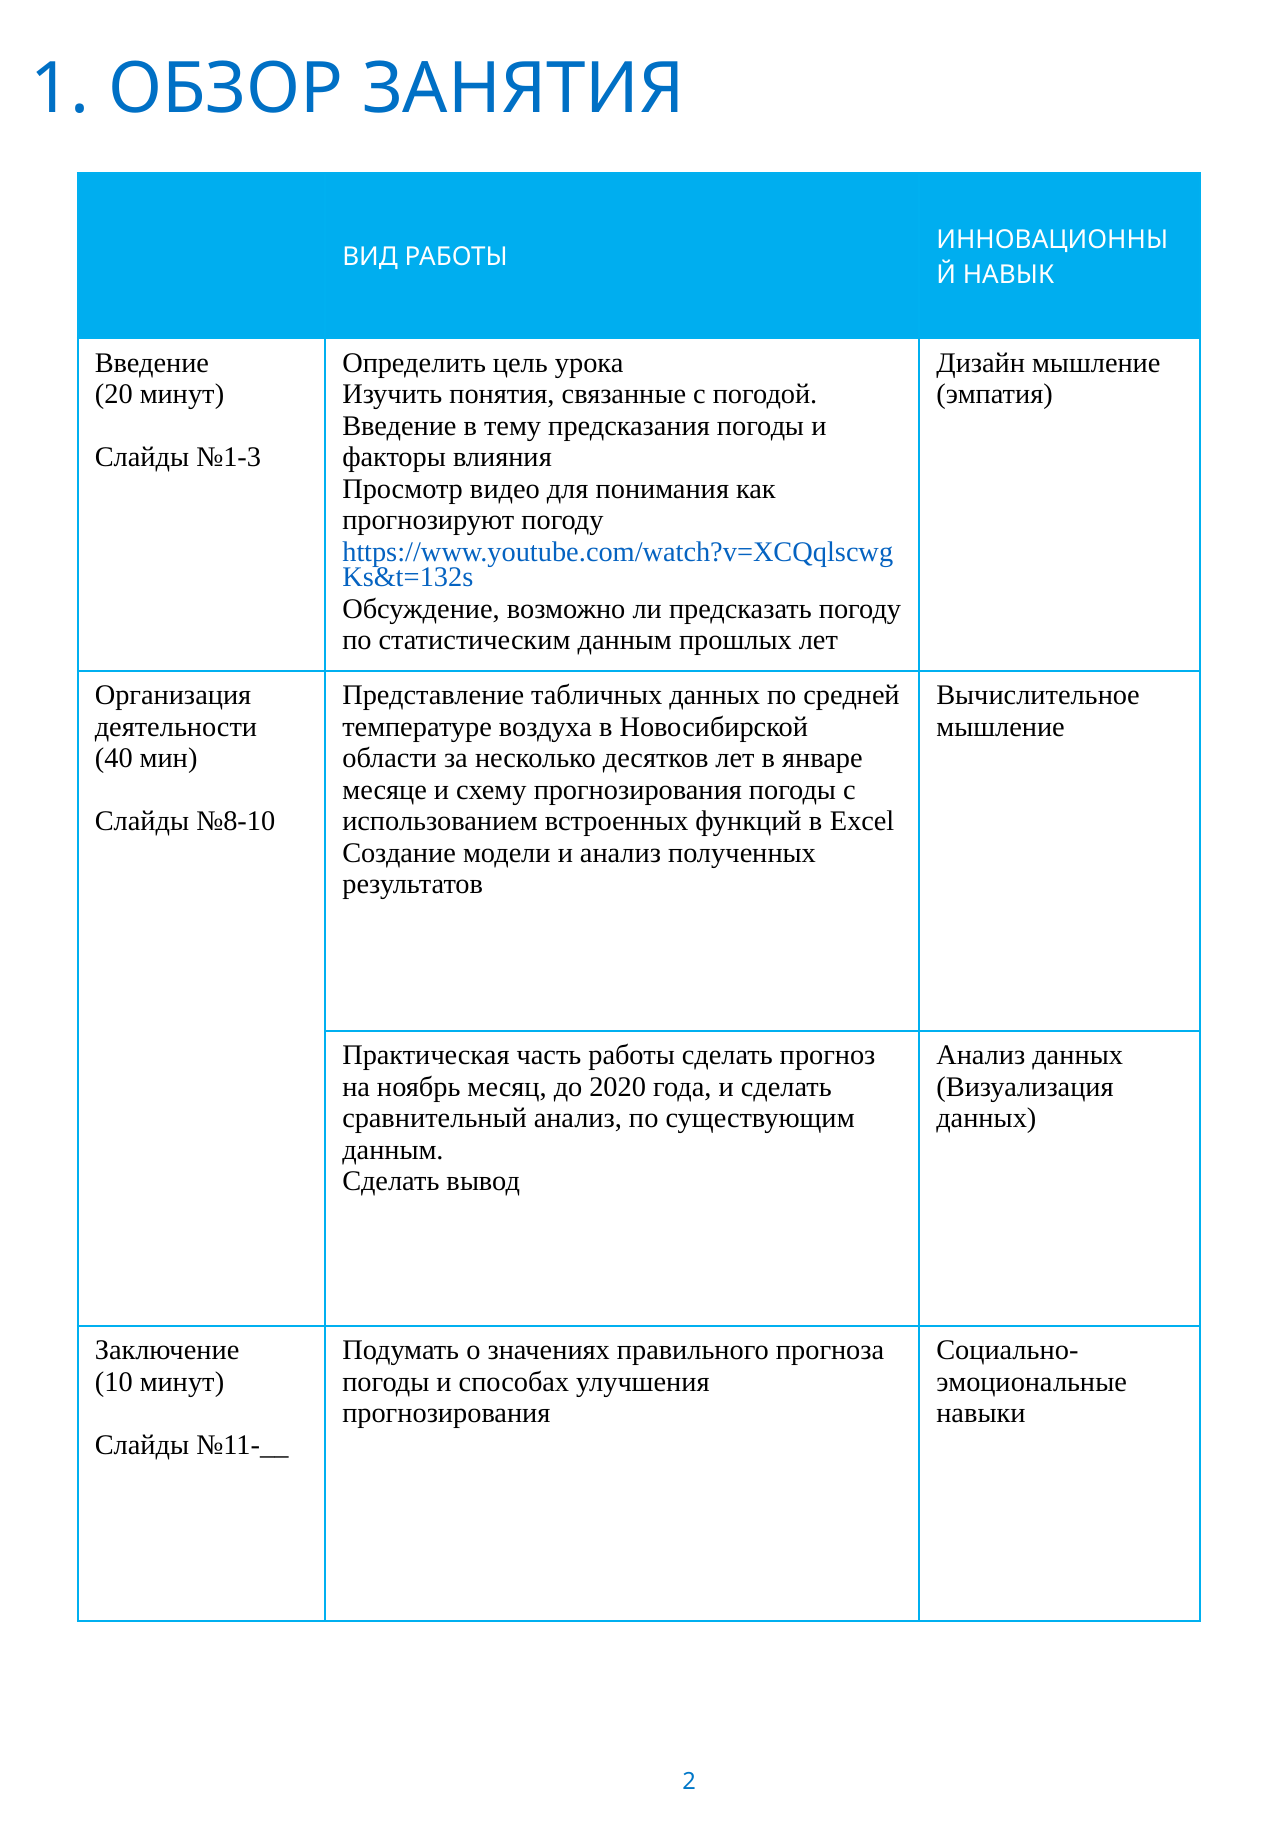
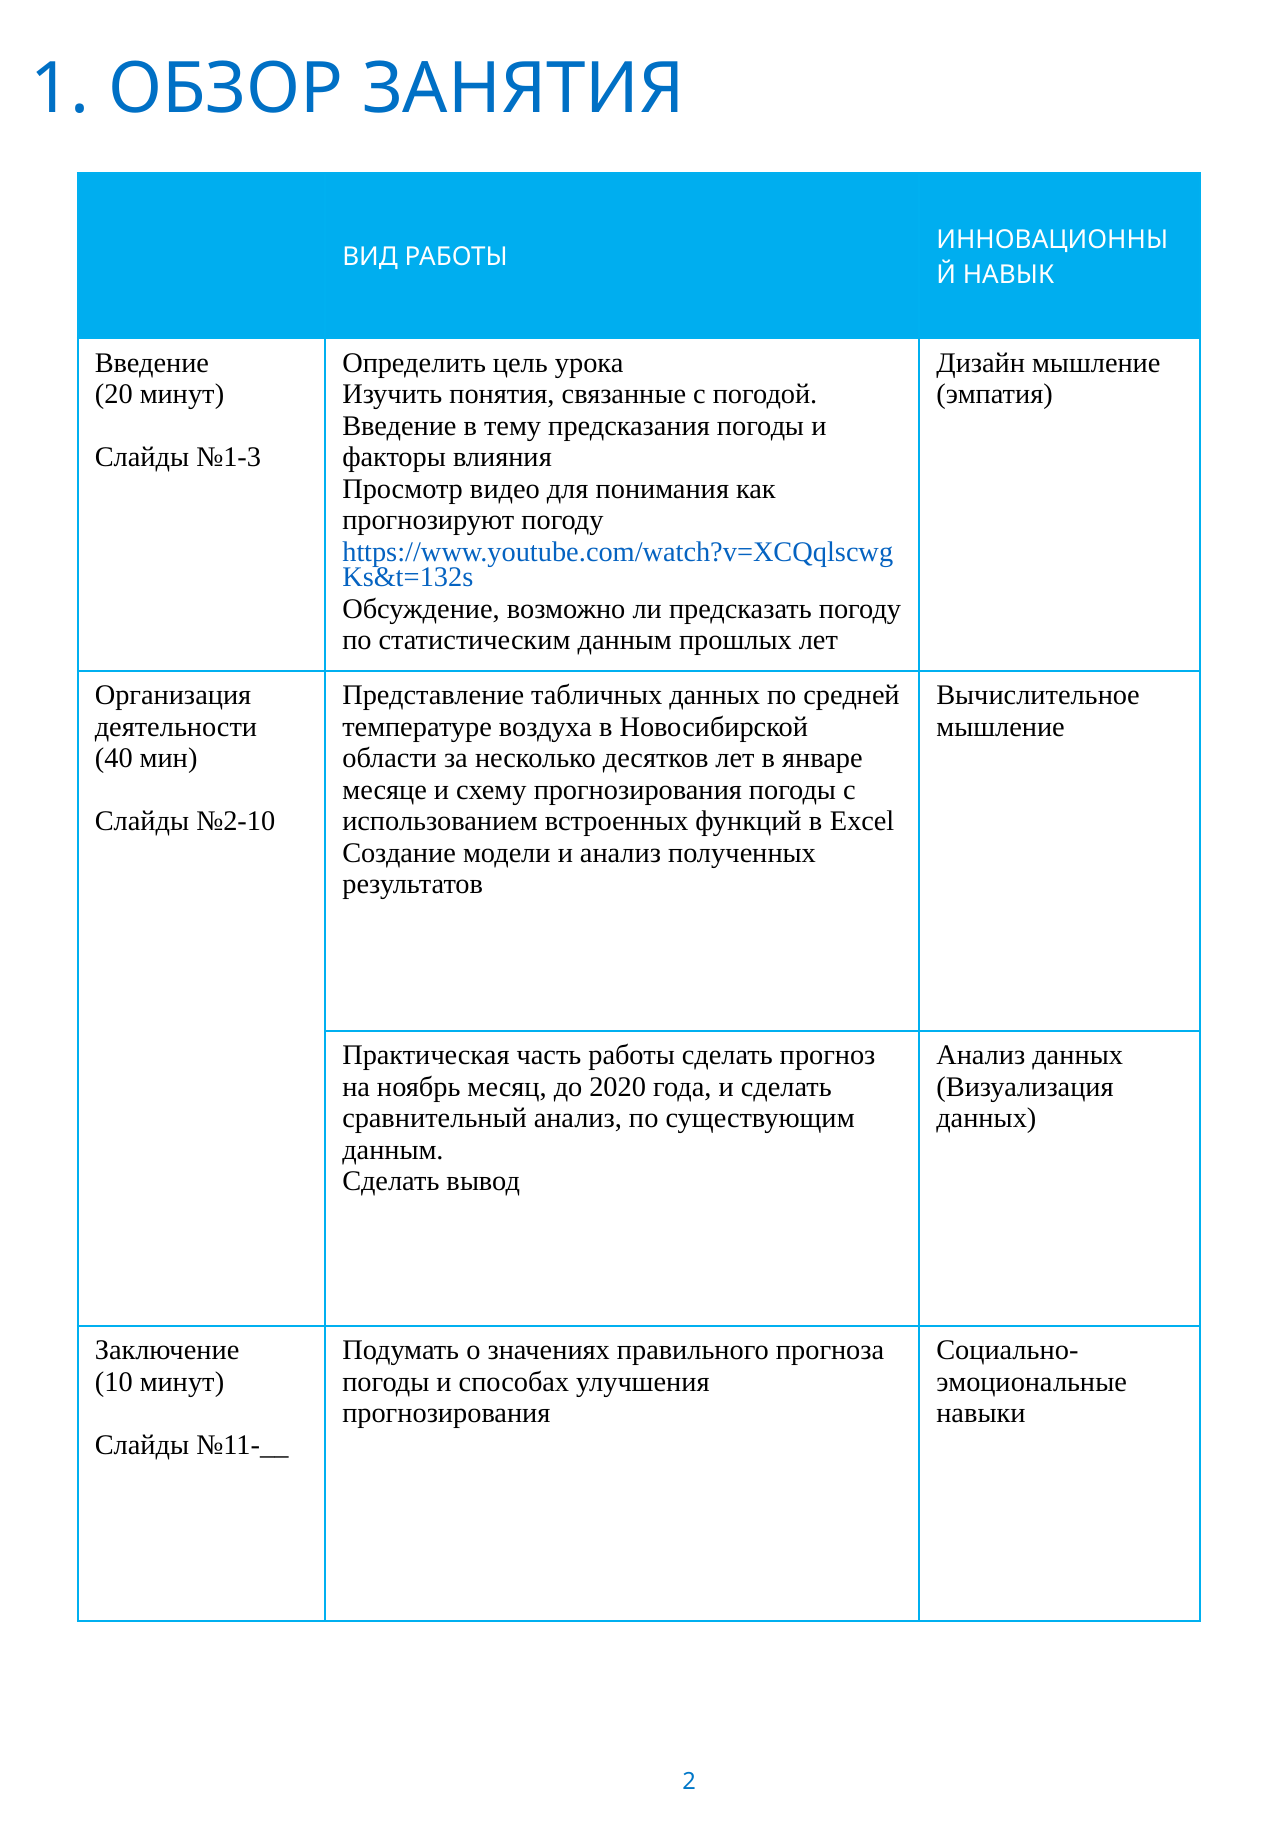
№8-10: №8-10 -> №2-10 (236, 821)
